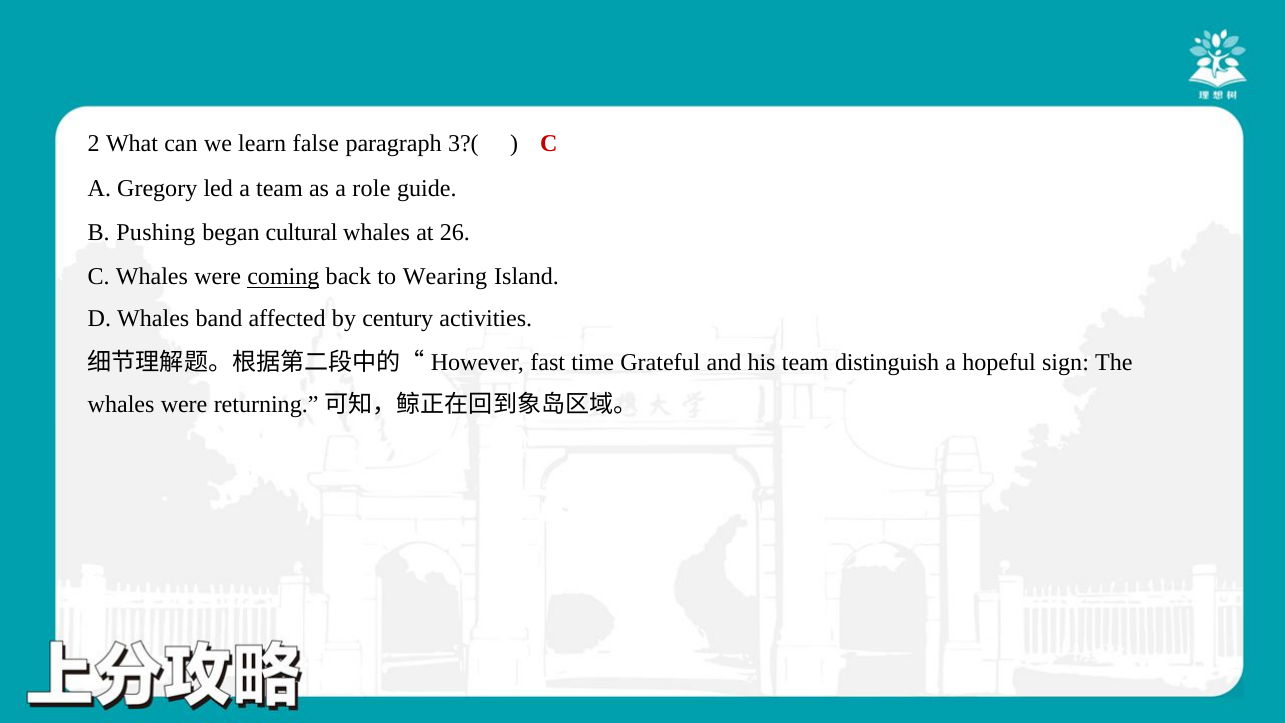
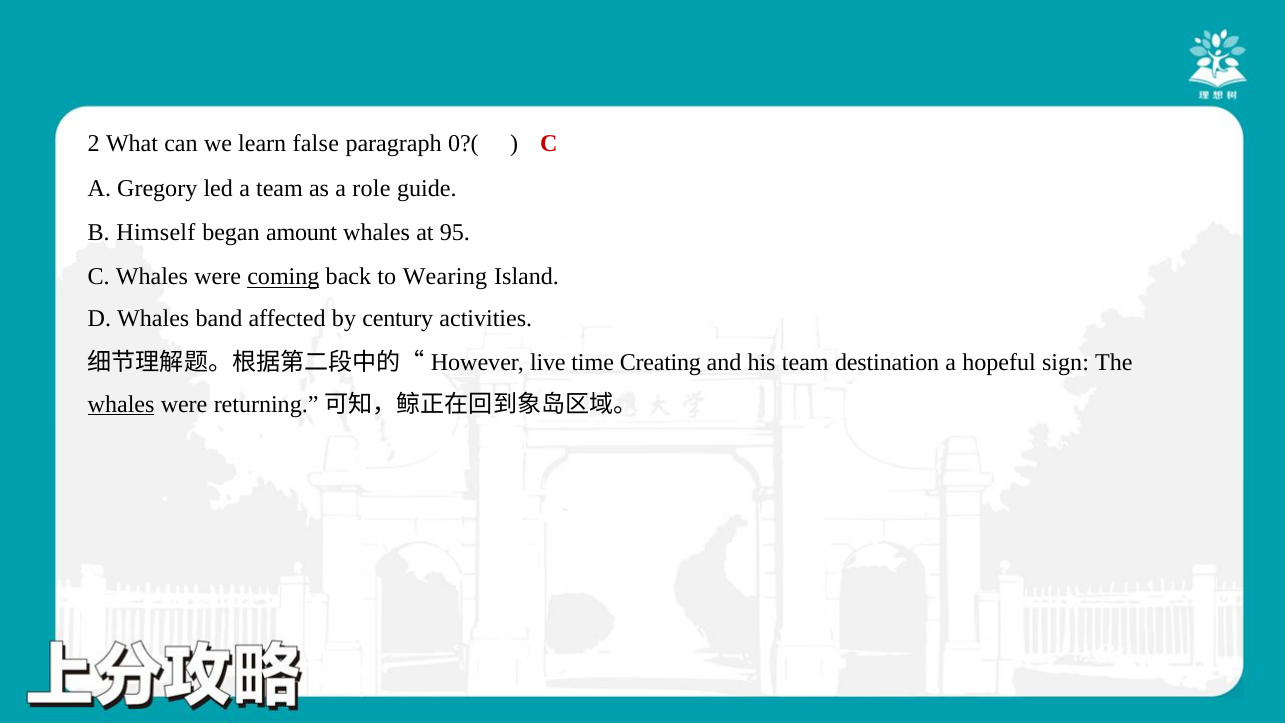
3?(: 3?( -> 0?( (463, 144)
Pushing: Pushing -> Himself (156, 233)
cultural: cultural -> amount (302, 233)
26: 26 -> 95 (455, 233)
fast: fast -> live (548, 363)
Grateful: Grateful -> Creating (660, 363)
distinguish: distinguish -> destination (887, 363)
whales underline: none -> present (121, 404)
